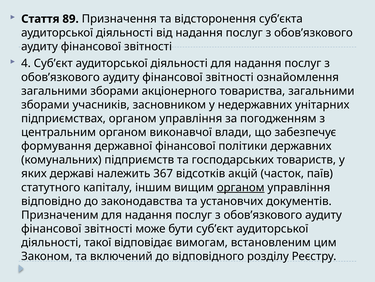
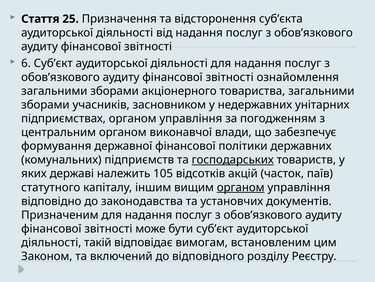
89: 89 -> 25 (71, 19)
4: 4 -> 6 (26, 63)
господарських underline: none -> present (233, 159)
367: 367 -> 105 (163, 173)
такої: такої -> такій (98, 242)
